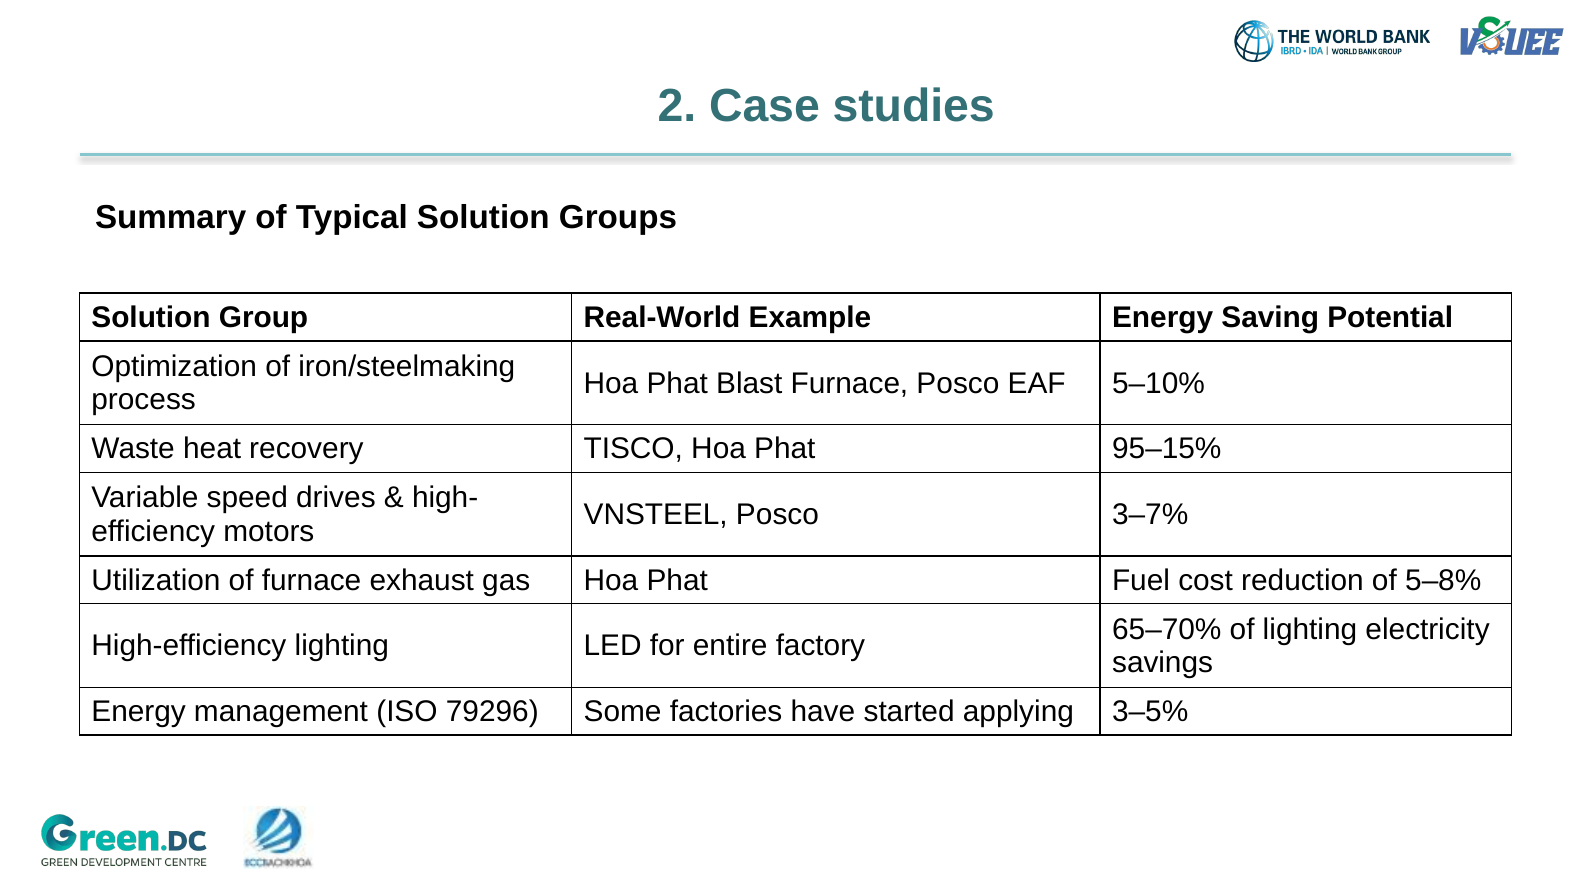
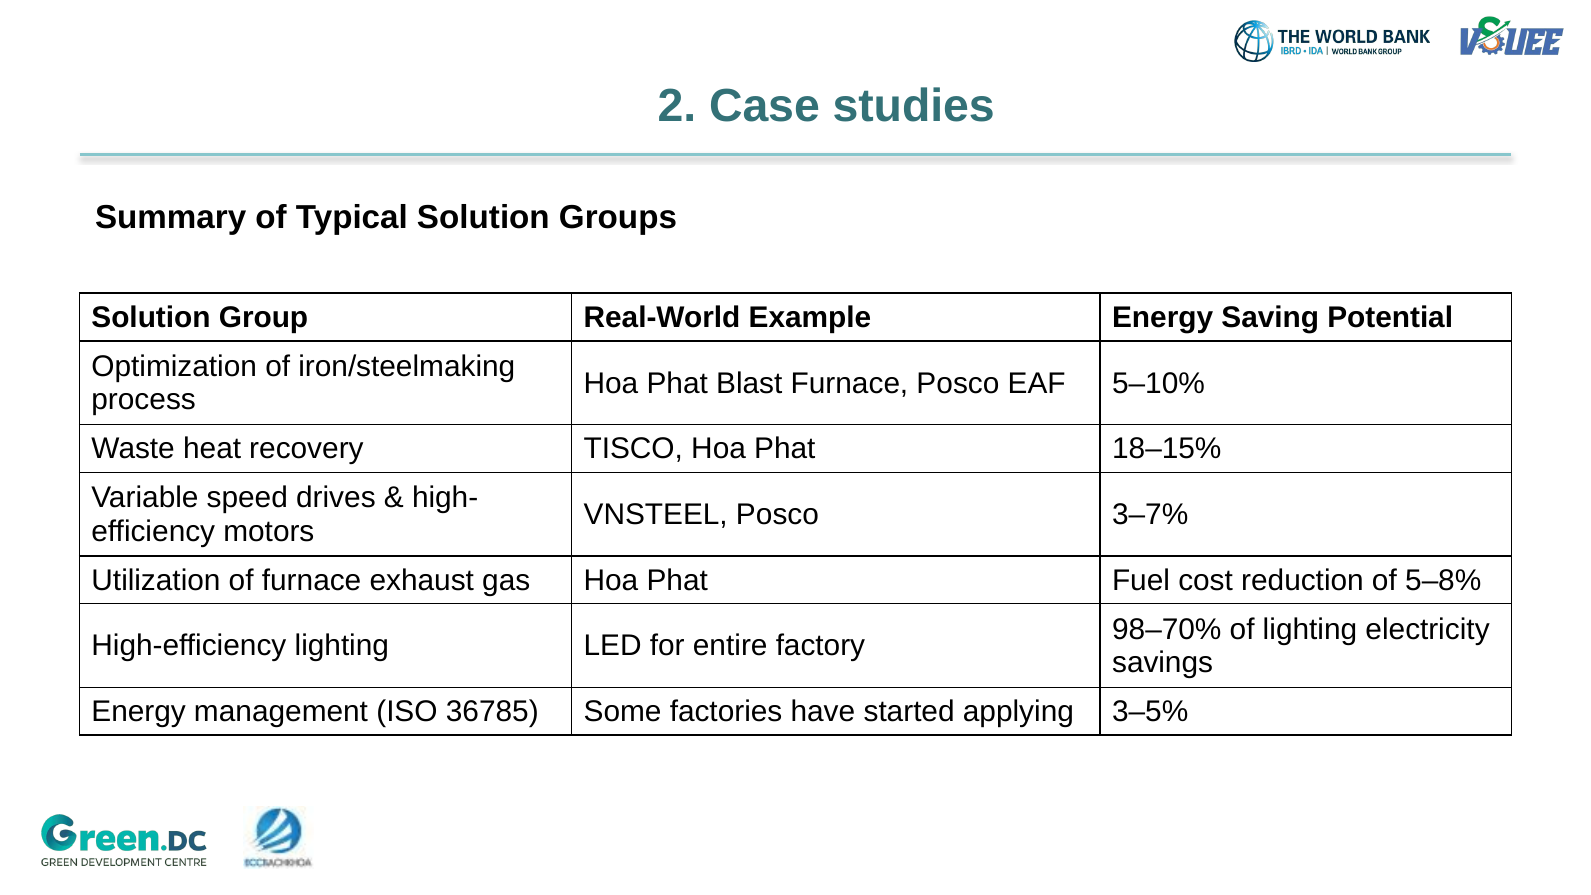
95–15%: 95–15% -> 18–15% (1167, 449)
65–70%: 65–70% -> 98–70% (1167, 629)
79296: 79296 -> 36785 (492, 712)
